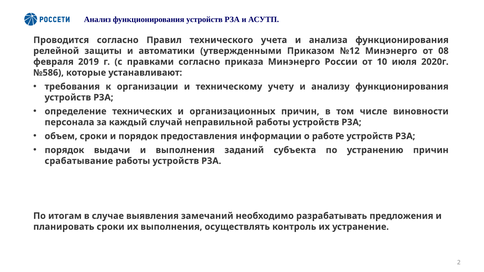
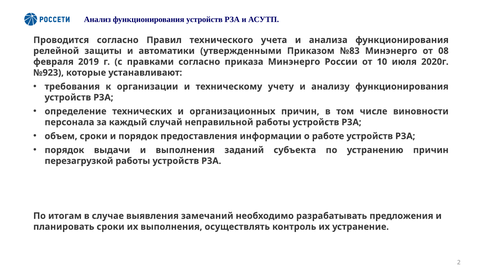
№12: №12 -> №83 (350, 51)
№586: №586 -> №923 (49, 73)
срабатывание: срабатывание -> перезагрузкой (79, 161)
